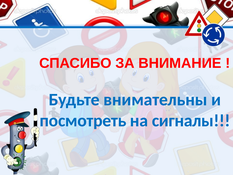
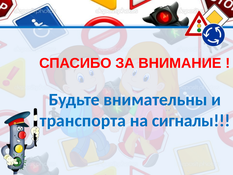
посмотреть: посмотреть -> транспорта (83, 120)
